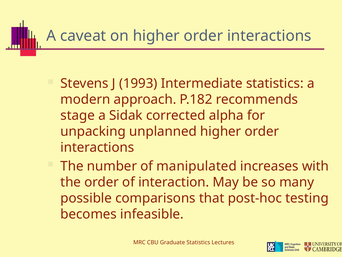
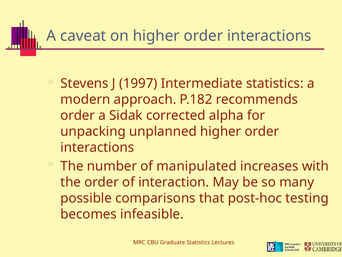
1993: 1993 -> 1997 (138, 83)
stage: stage -> order (78, 115)
